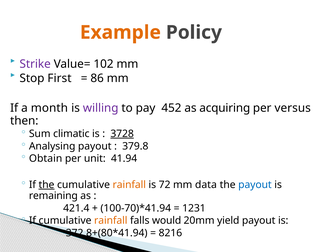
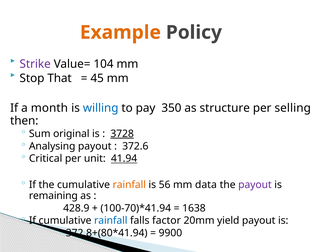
102: 102 -> 104 (104, 64)
First: First -> That (60, 78)
86: 86 -> 45 (97, 78)
willing colour: purple -> blue (101, 108)
452: 452 -> 350 (171, 108)
acquiring: acquiring -> structure (225, 108)
versus: versus -> selling (293, 108)
climatic: climatic -> original (71, 134)
379.8: 379.8 -> 372.6 (135, 146)
Obtain: Obtain -> Critical (46, 159)
41.94 underline: none -> present (124, 159)
the underline: present -> none (46, 185)
72: 72 -> 56 (165, 185)
payout colour: blue -> purple (255, 185)
421.4: 421.4 -> 428.9 (76, 208)
1231: 1231 -> 1638 (194, 208)
rainfall colour: orange -> blue (111, 221)
would: would -> factor (167, 221)
8216: 8216 -> 9900 (170, 233)
